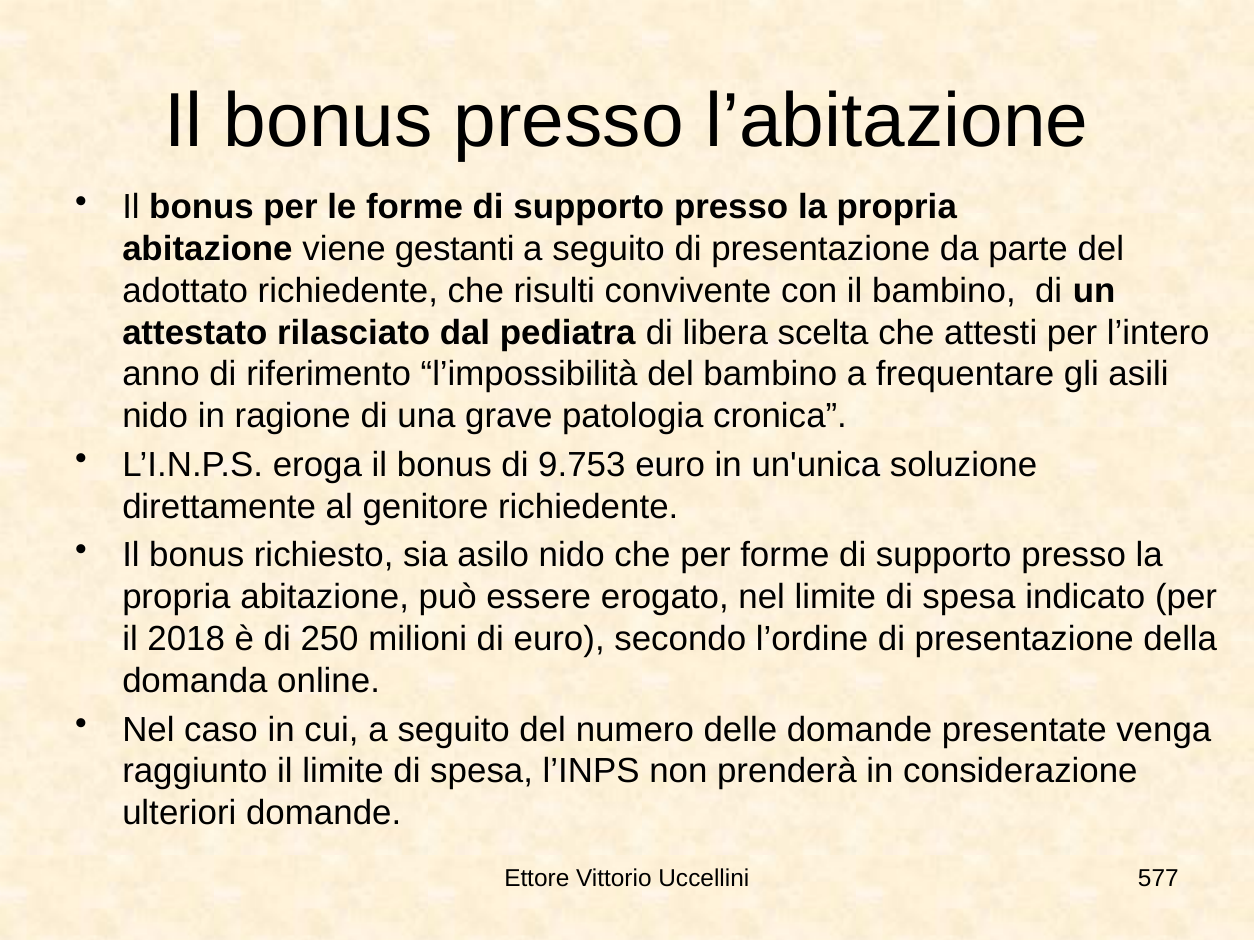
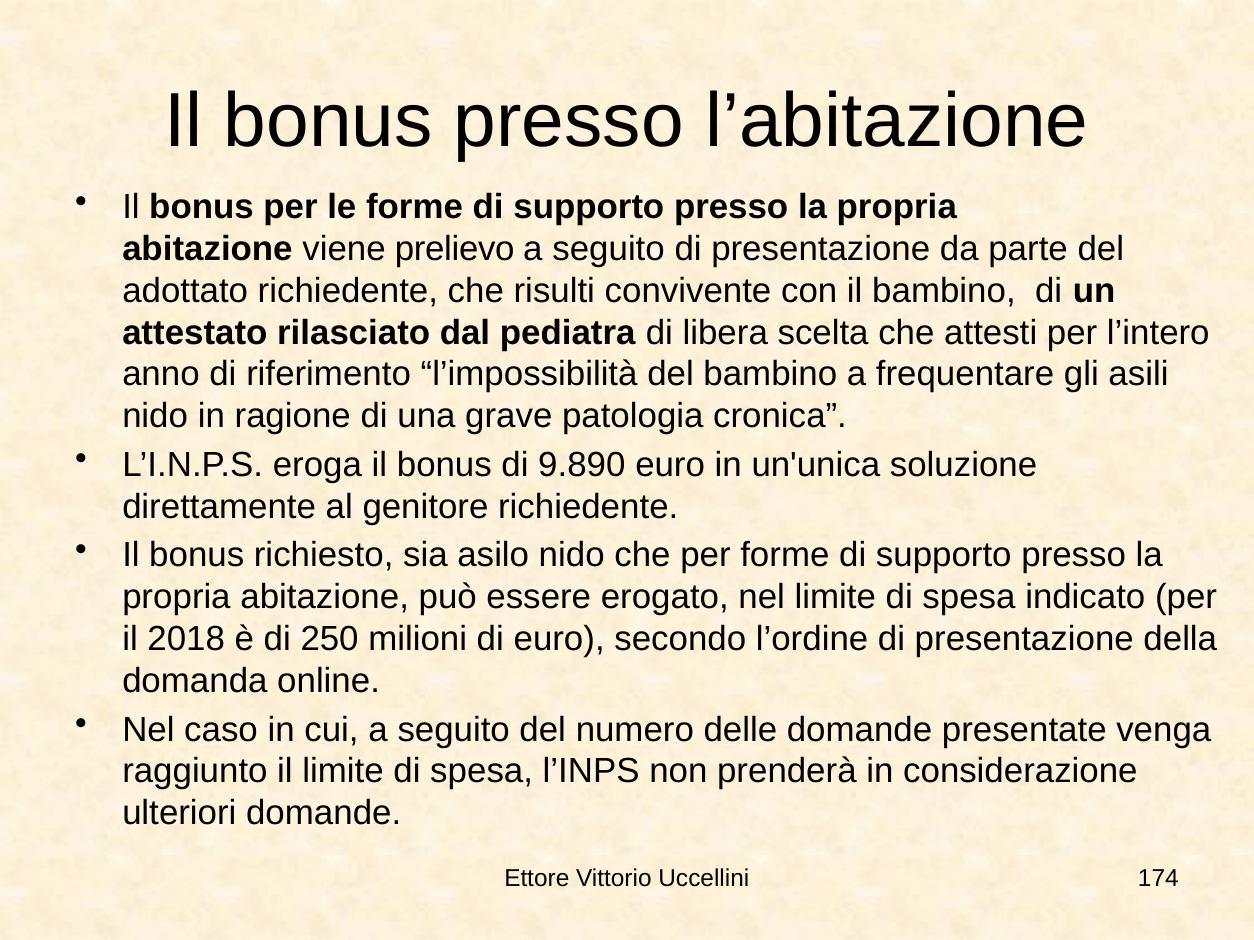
gestanti: gestanti -> prelievo (455, 249)
9.753: 9.753 -> 9.890 (582, 465)
577: 577 -> 174 (1158, 879)
